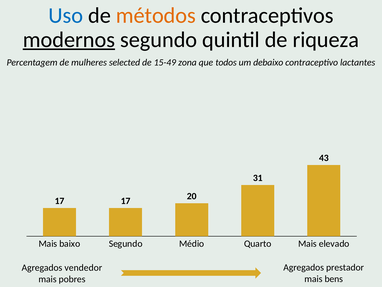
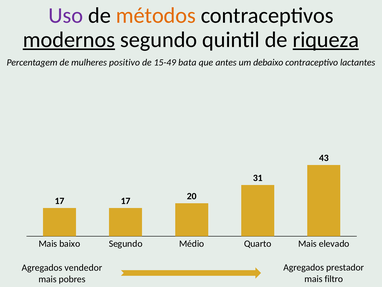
Uso colour: blue -> purple (66, 16)
riqueza underline: none -> present (326, 40)
selected: selected -> positivo (124, 62)
zona: zona -> bata (187, 62)
todos: todos -> antes (226, 62)
bens: bens -> filtro (334, 279)
